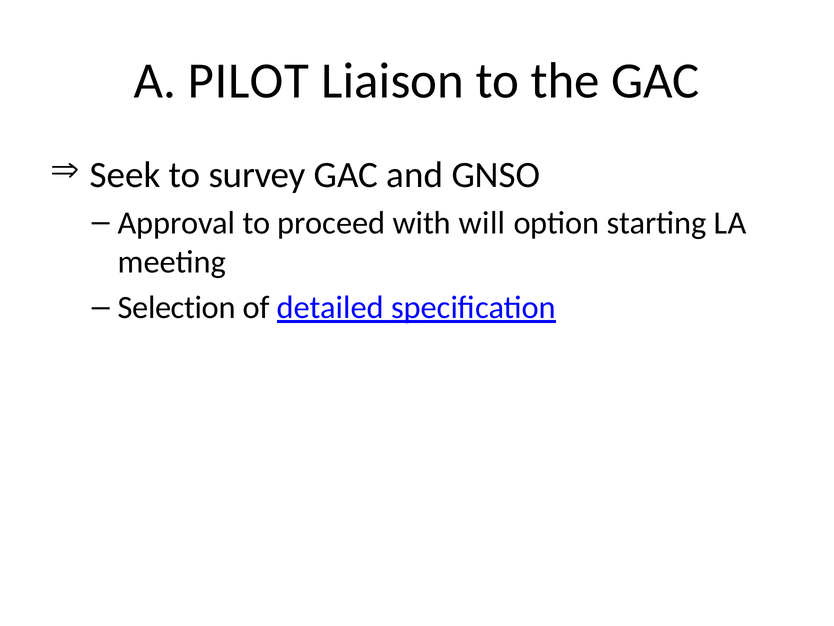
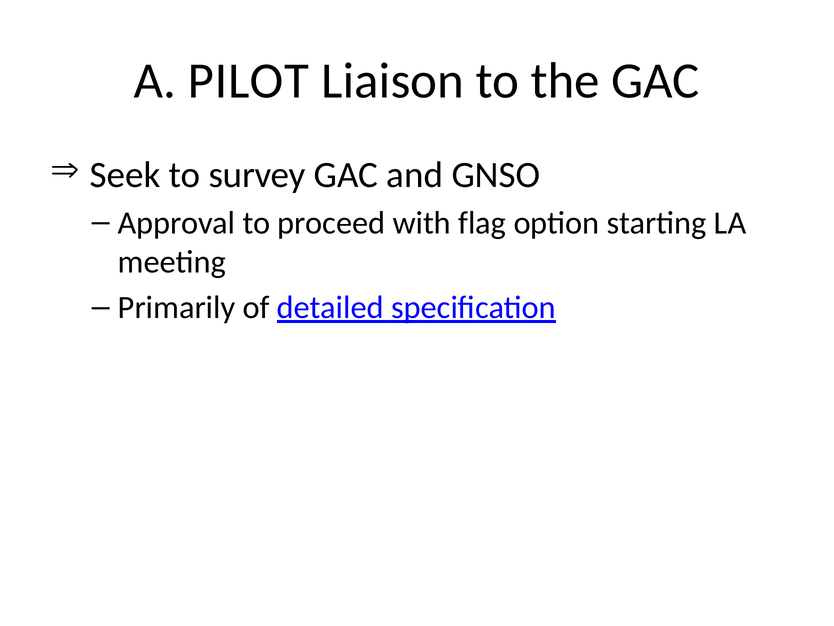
will: will -> flag (482, 223)
Selection: Selection -> Primarily (177, 307)
